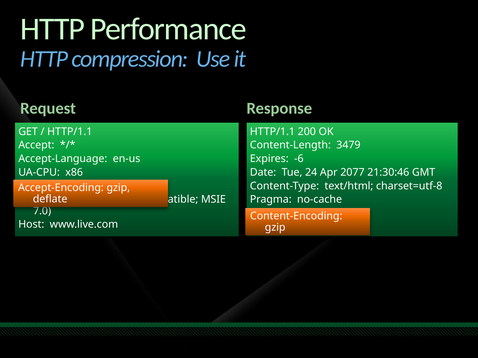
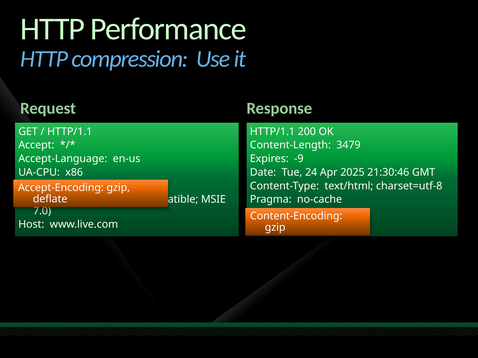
-6: -6 -> -9 (299, 159)
2077: 2077 -> 2025 (352, 173)
